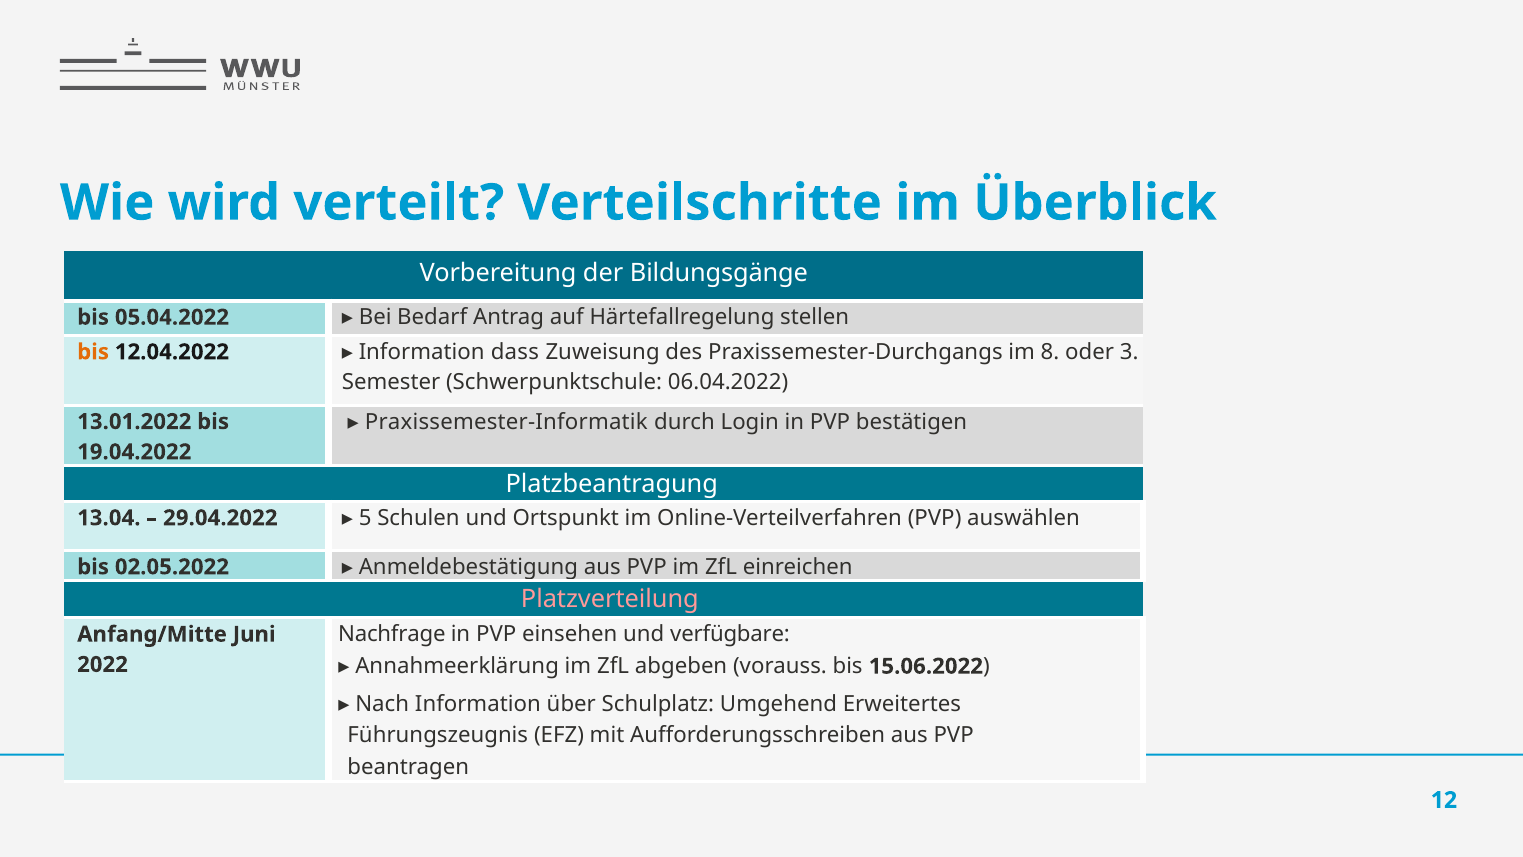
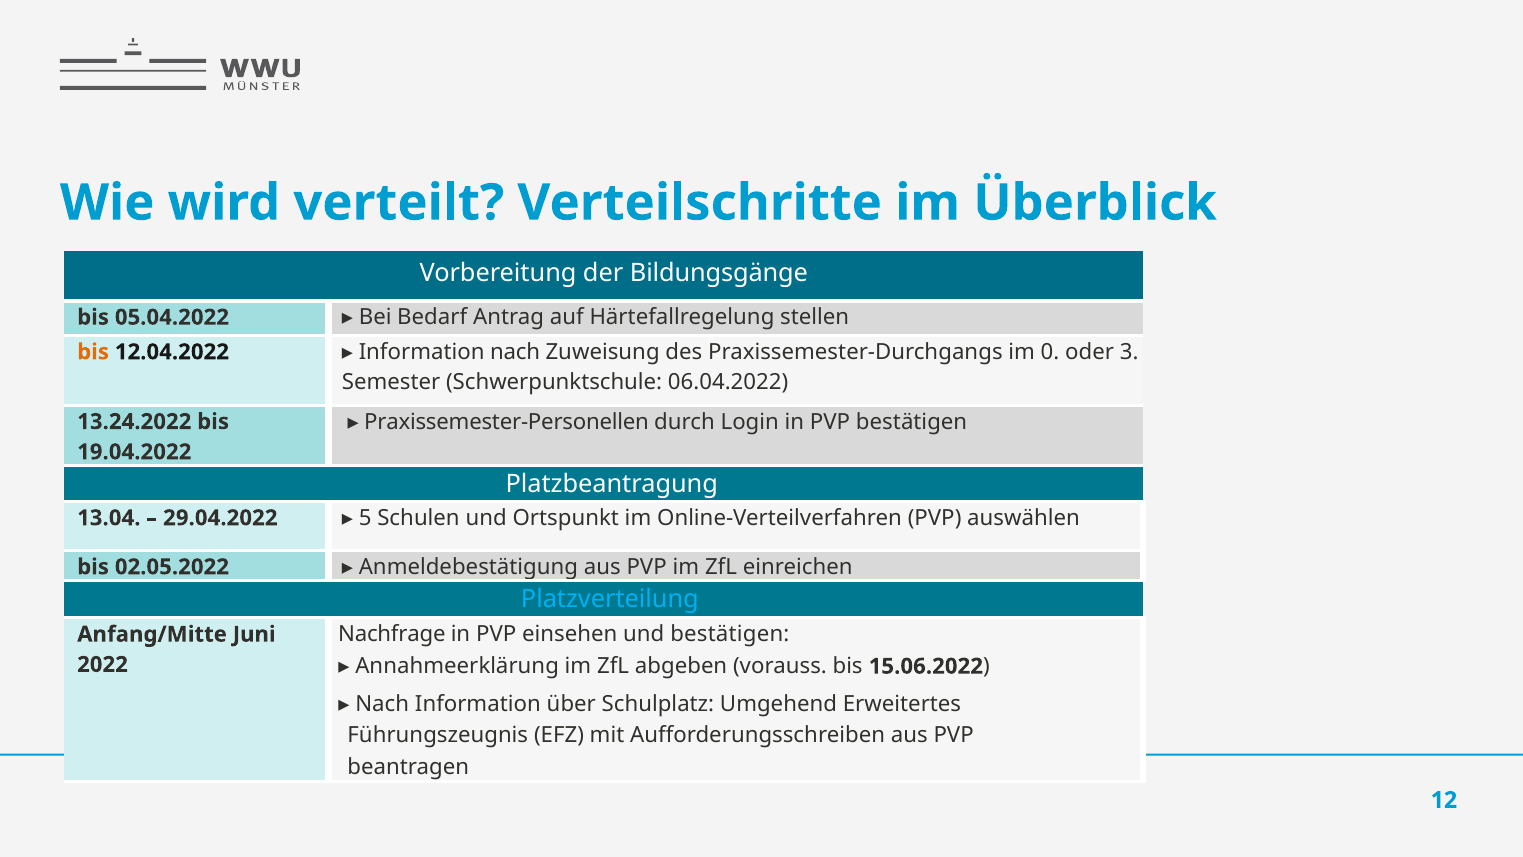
Information dass: dass -> nach (515, 352)
8: 8 -> 0 (1050, 352)
Praxissemester-Informatik: Praxissemester-Informatik -> Praxissemester-Personellen (507, 422)
13.01.2022: 13.01.2022 -> 13.24.2022 (134, 422)
Platzverteilung colour: pink -> light blue (610, 599)
und verfügbare: verfügbare -> bestätigen (730, 634)
